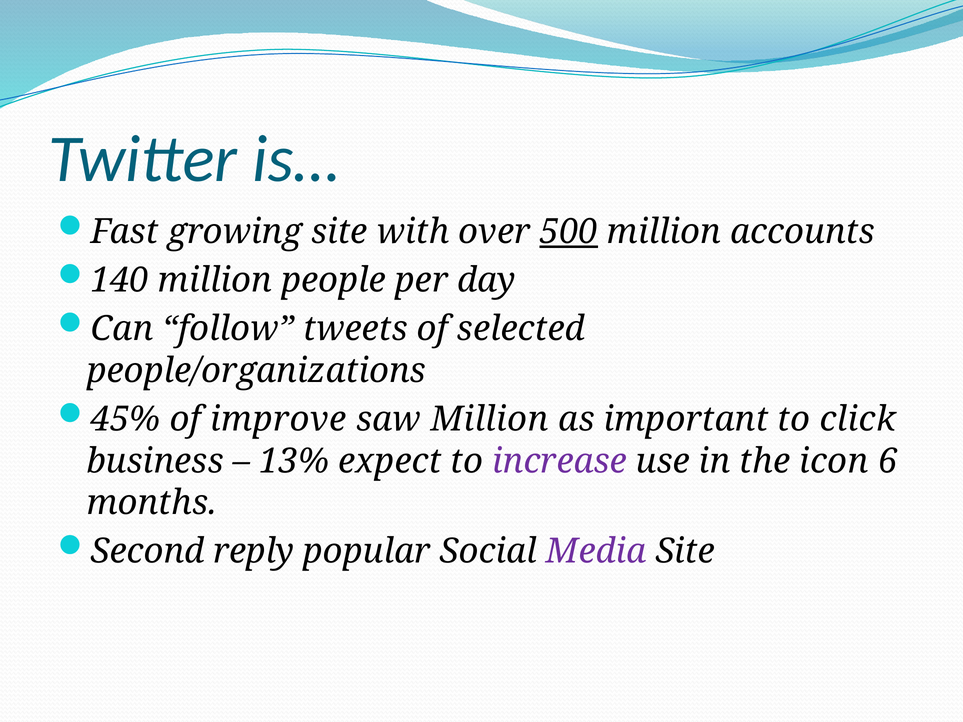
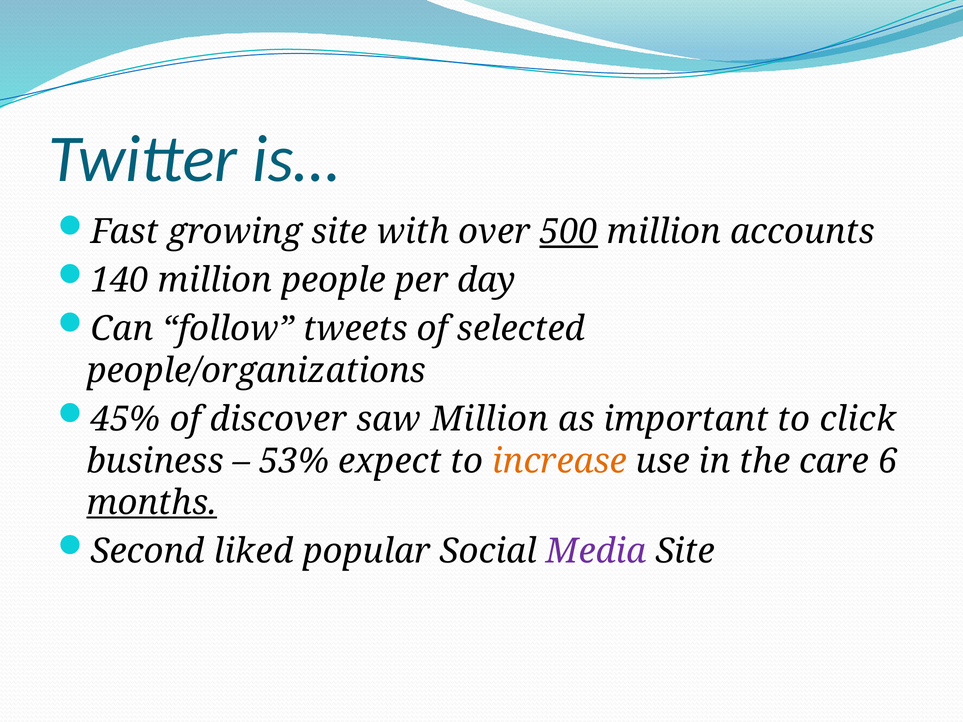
improve: improve -> discover (278, 419)
13%: 13% -> 53% (294, 461)
increase colour: purple -> orange (560, 461)
icon: icon -> care (834, 461)
months underline: none -> present (152, 503)
reply: reply -> liked (253, 552)
